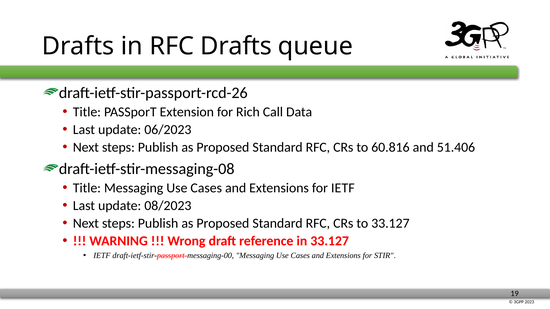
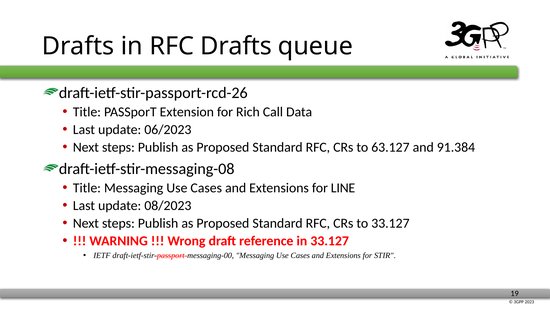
60.816: 60.816 -> 63.127 (390, 147)
51.406: 51.406 -> 91.384 (456, 147)
for IETF: IETF -> LINE (343, 188)
